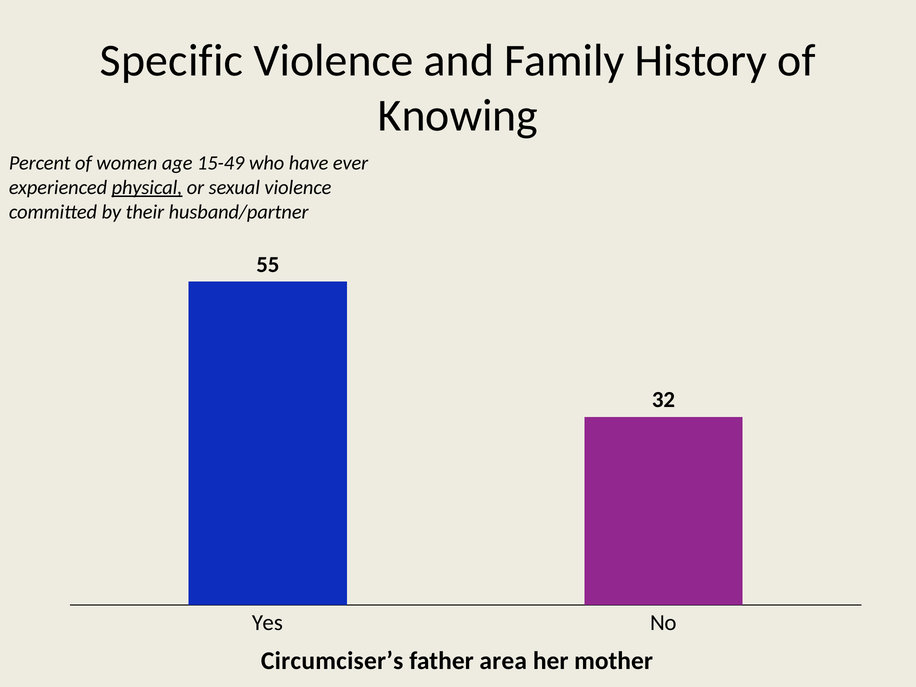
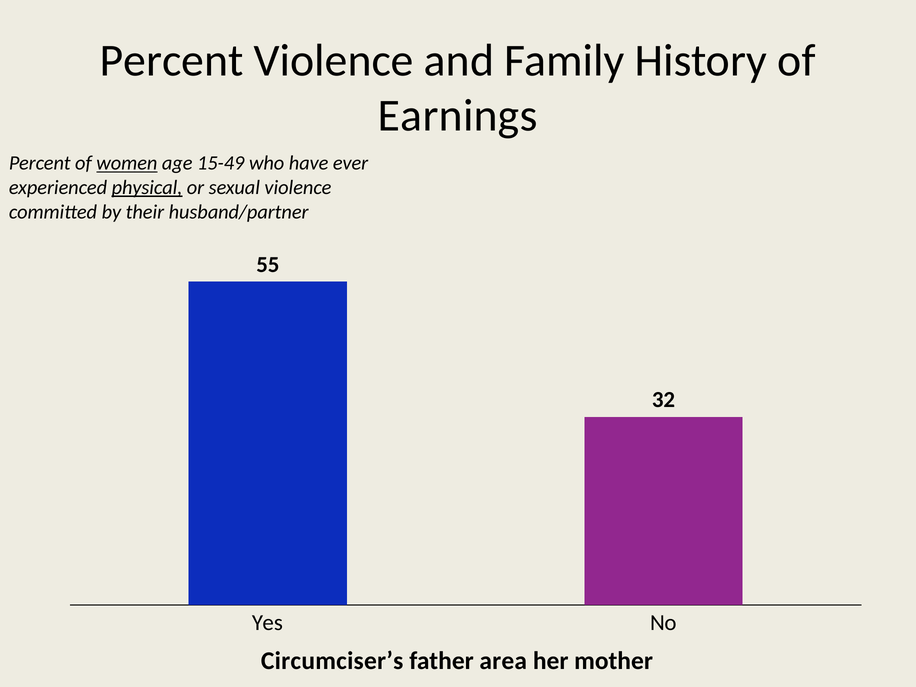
Specific: Specific -> Percent (172, 60)
Knowing: Knowing -> Earnings (458, 115)
women underline: none -> present (127, 163)
